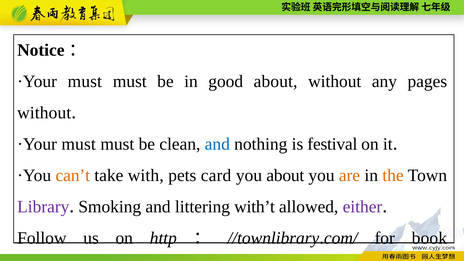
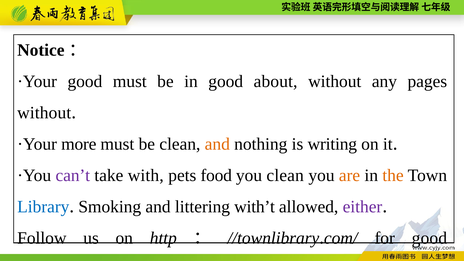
must: must -> good (85, 82)
must: must -> more (79, 144)
and colour: blue -> orange (217, 144)
festival: festival -> writing (332, 144)
can’t colour: orange -> purple (73, 176)
card: card -> food (216, 176)
you about: about -> clean (285, 176)
Library colour: purple -> blue (43, 207)
for book: book -> good (429, 238)
